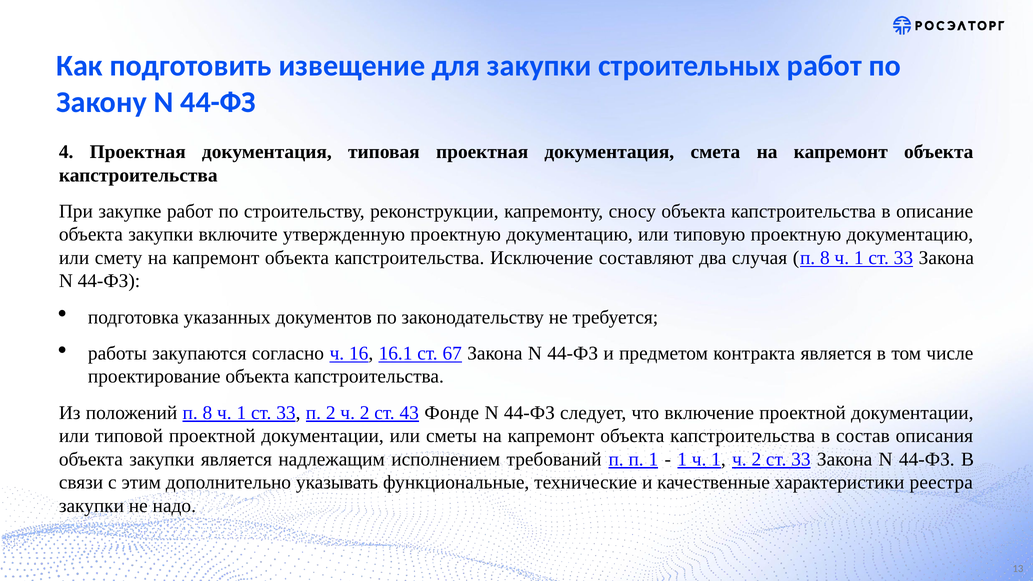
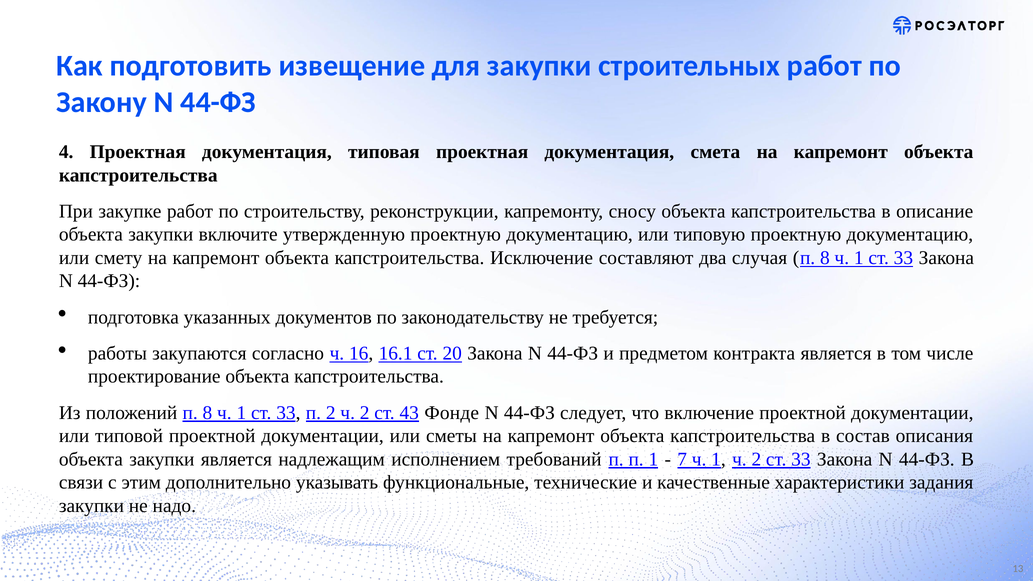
67: 67 -> 20 (452, 353)
1: 1 -> 7 (682, 459)
реестра: реестра -> задания (941, 482)
